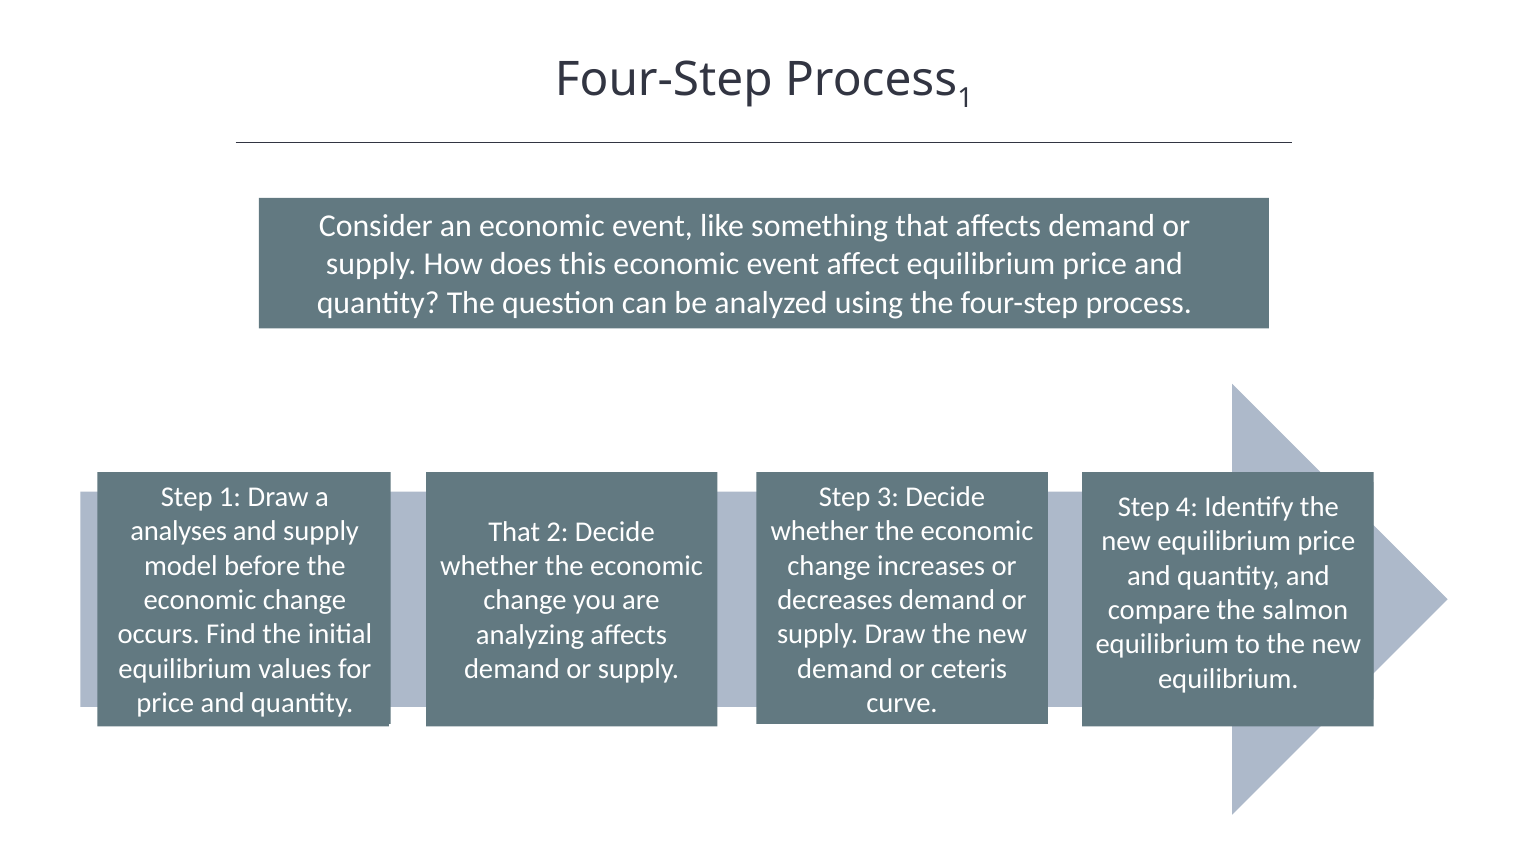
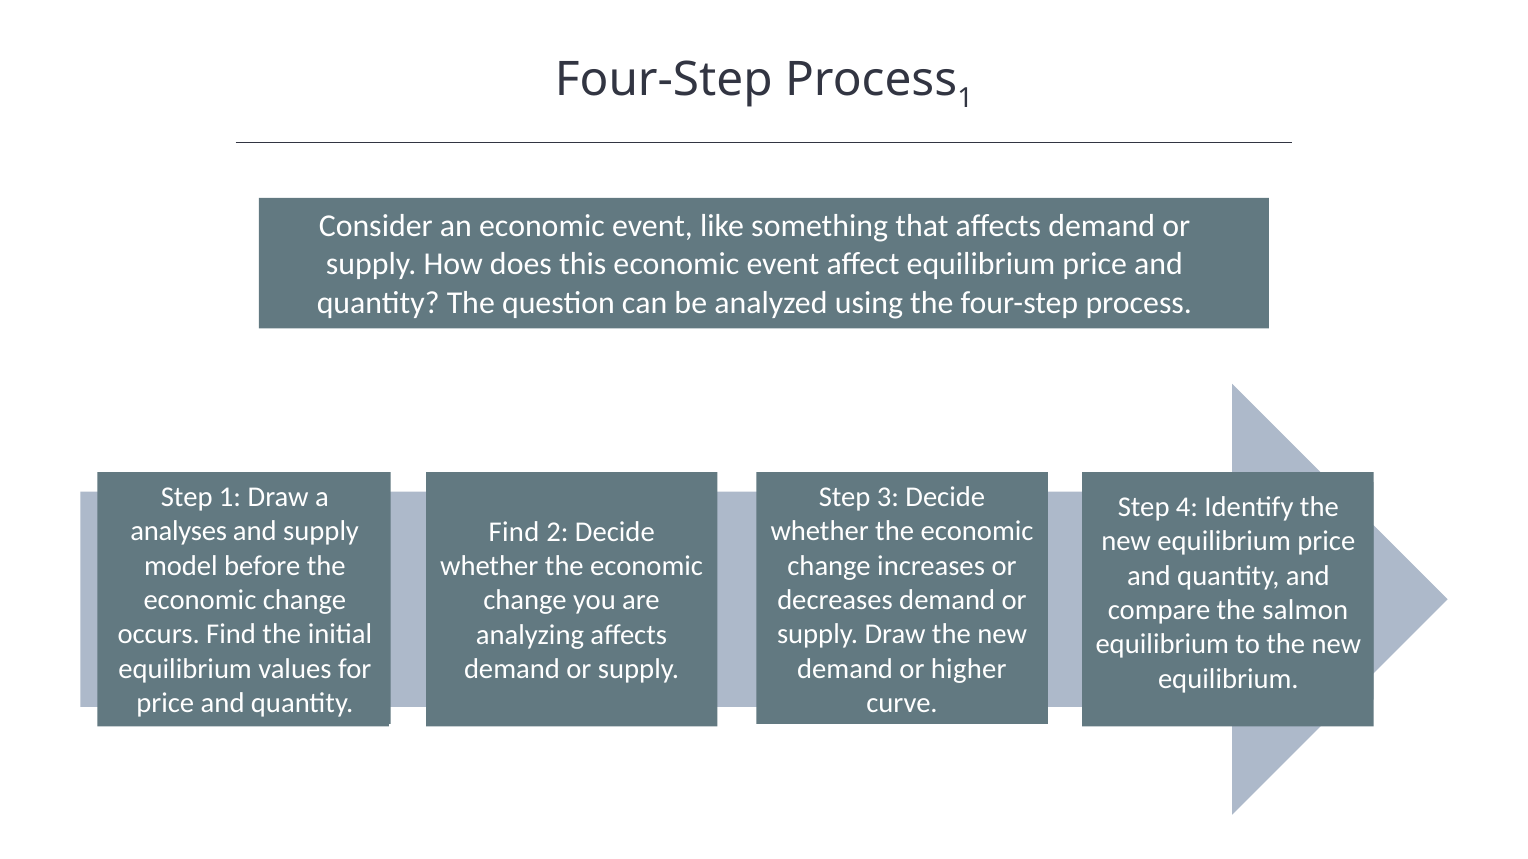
That: That -> Find (514, 532)
ceteris: ceteris -> higher (969, 669)
